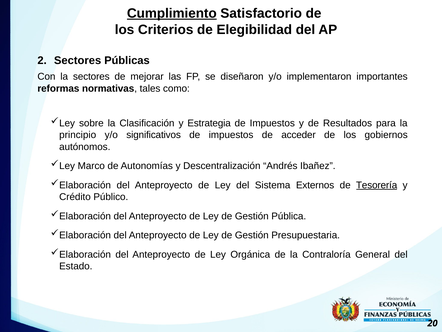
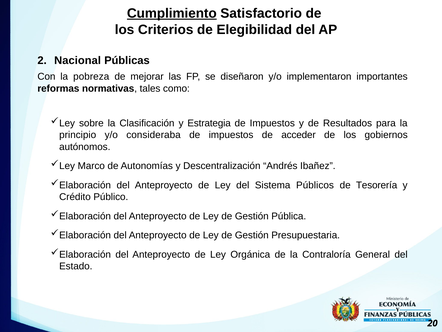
Sectores: Sectores -> Nacional (78, 60)
la sectores: sectores -> pobreza (91, 77)
significativos: significativos -> consideraba (154, 135)
Externos: Externos -> Públicos (315, 185)
Tesorería underline: present -> none (377, 185)
